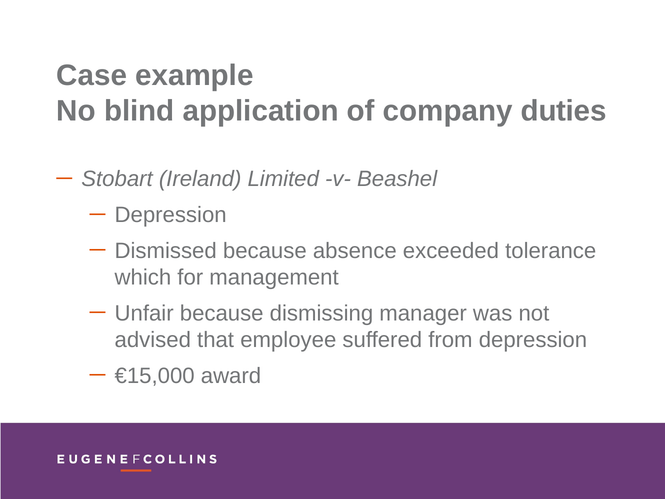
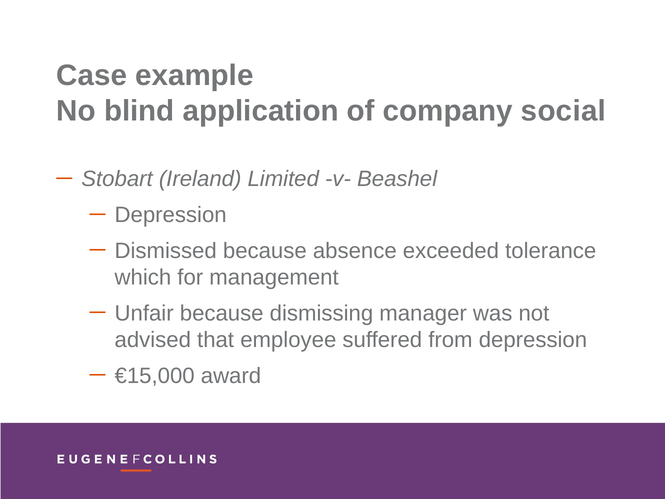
duties: duties -> social (563, 111)
